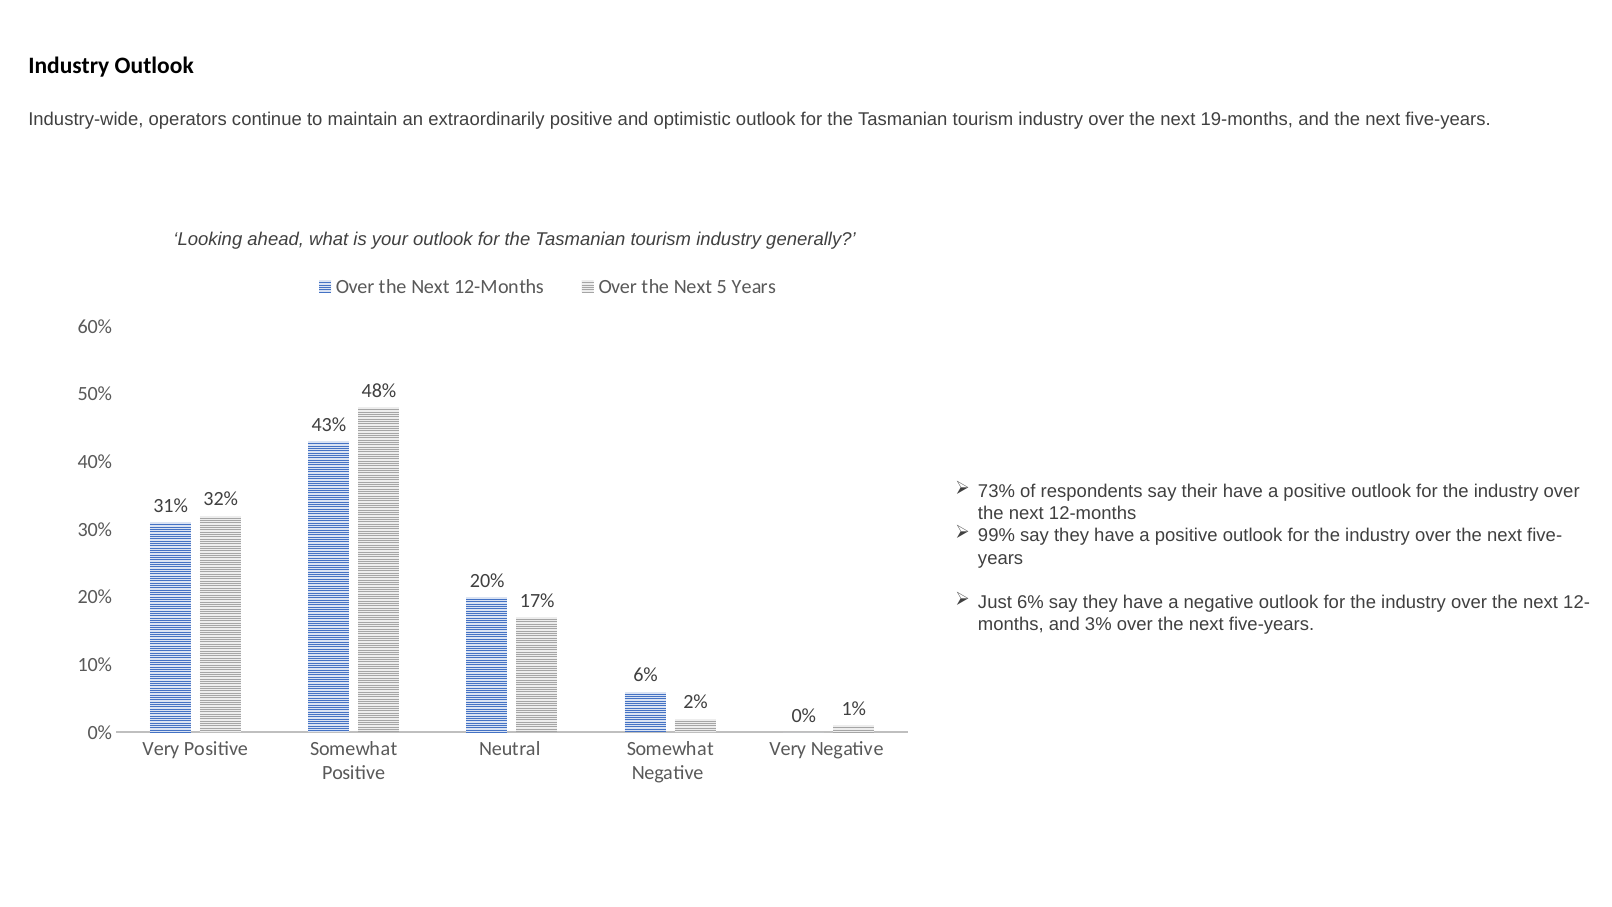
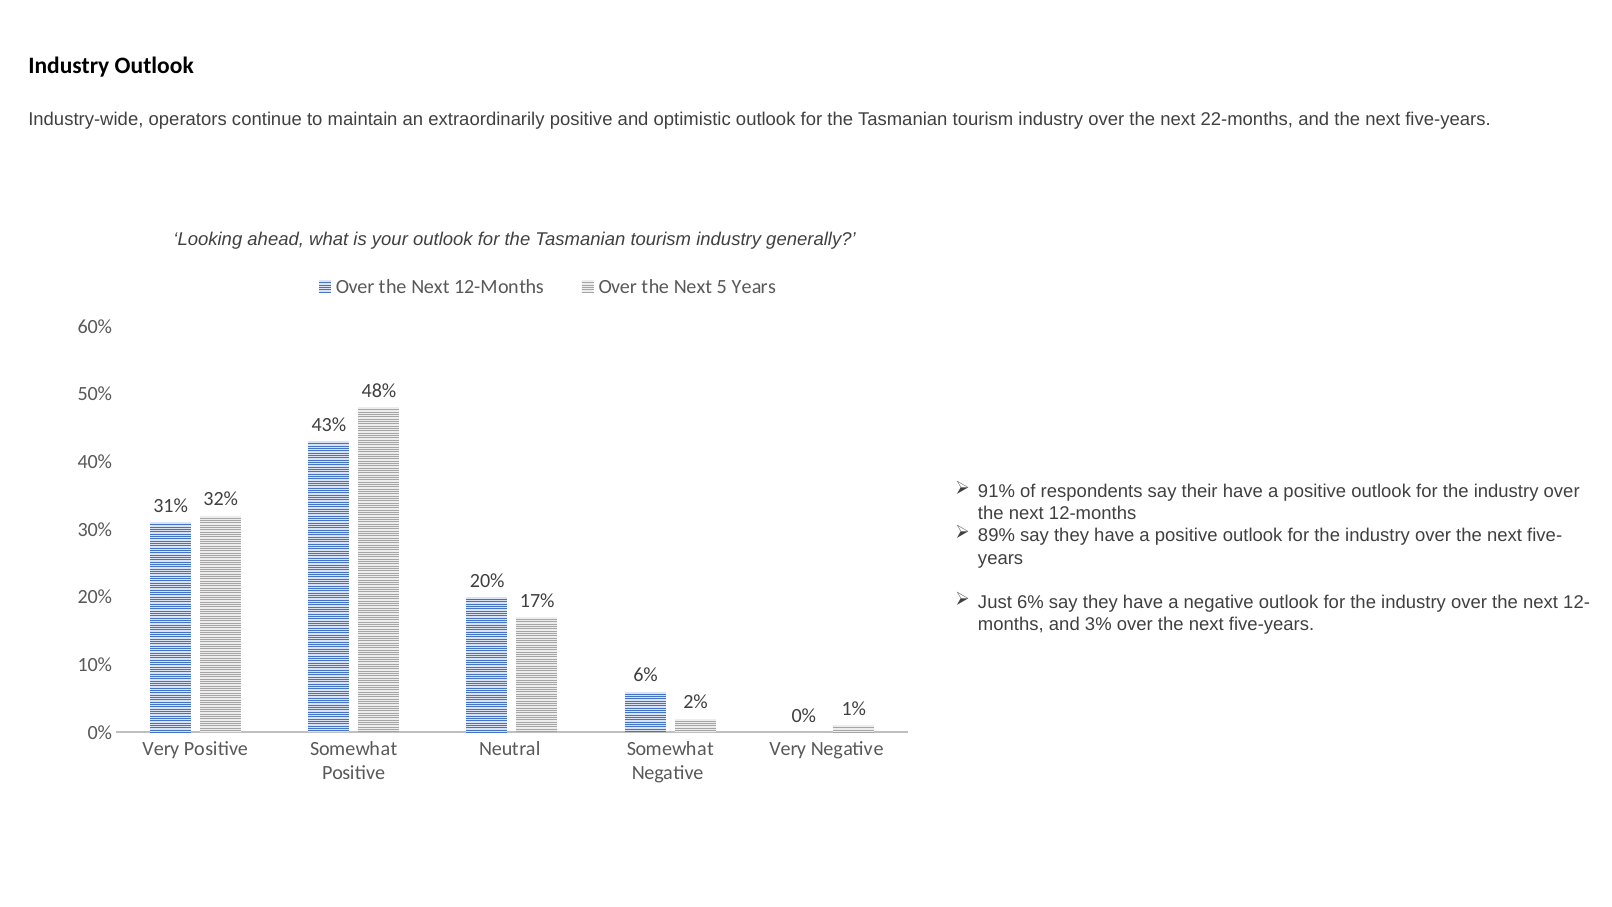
19-months: 19-months -> 22-months (1247, 119)
73%: 73% -> 91% (996, 491)
99%: 99% -> 89% (996, 536)
